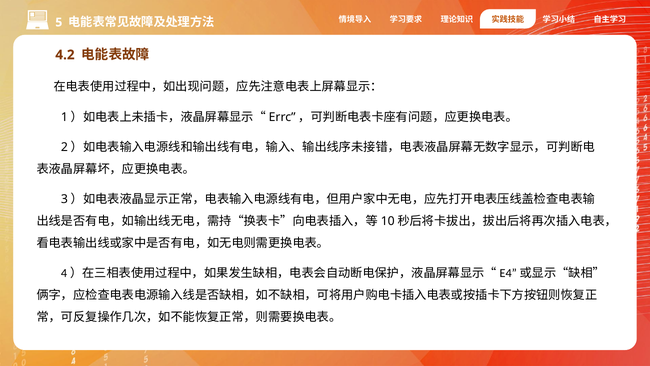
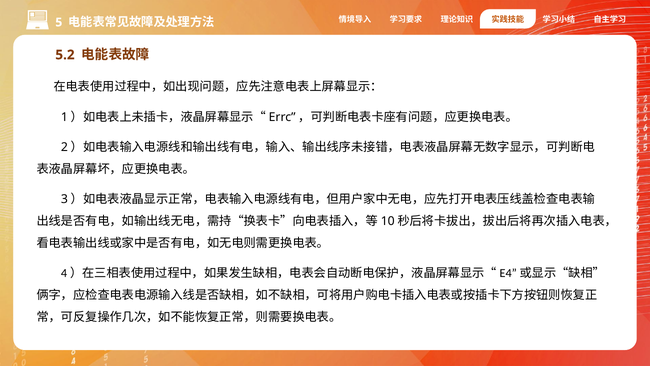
4.2: 4.2 -> 5.2 (65, 55)
